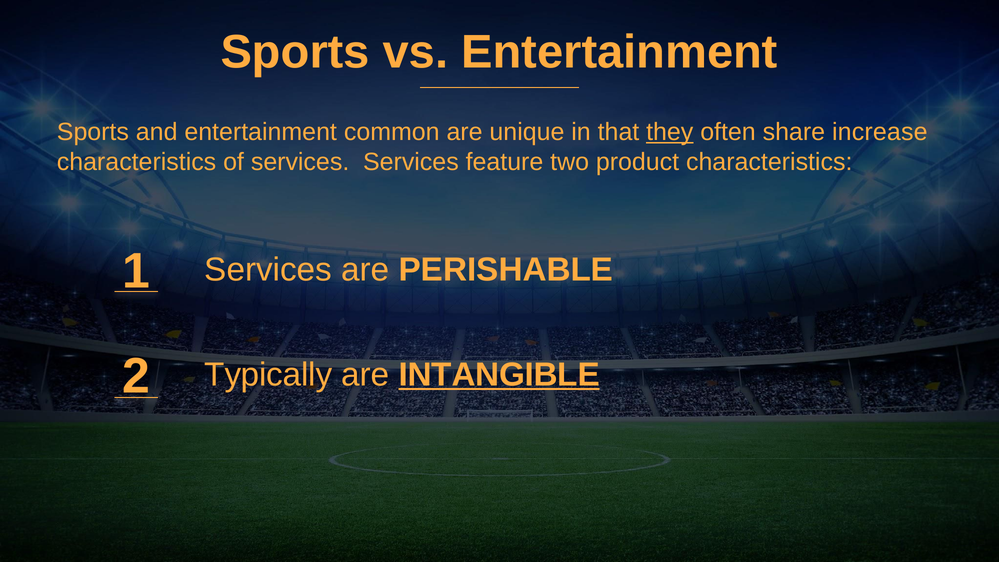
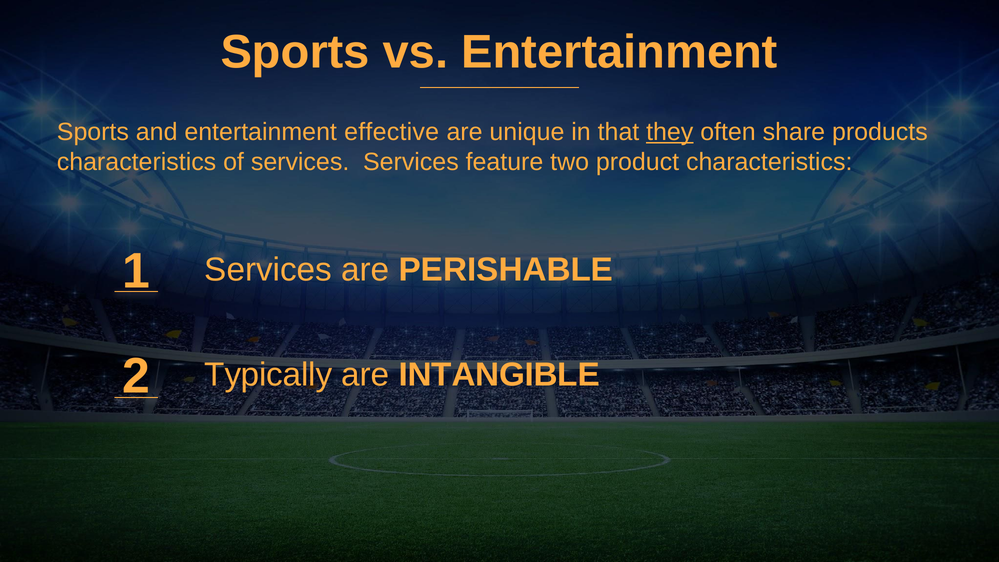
common: common -> effective (392, 132)
increase: increase -> products (880, 132)
INTANGIBLE underline: present -> none (499, 375)
